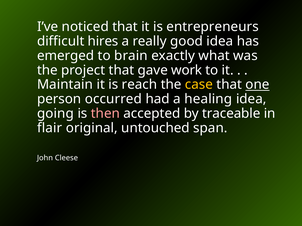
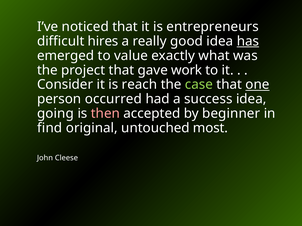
has underline: none -> present (248, 41)
brain: brain -> value (131, 56)
Maintain: Maintain -> Consider (65, 85)
case colour: yellow -> light green (199, 85)
healing: healing -> success (208, 99)
traceable: traceable -> beginner (231, 114)
flair: flair -> find (50, 128)
span: span -> most (210, 128)
